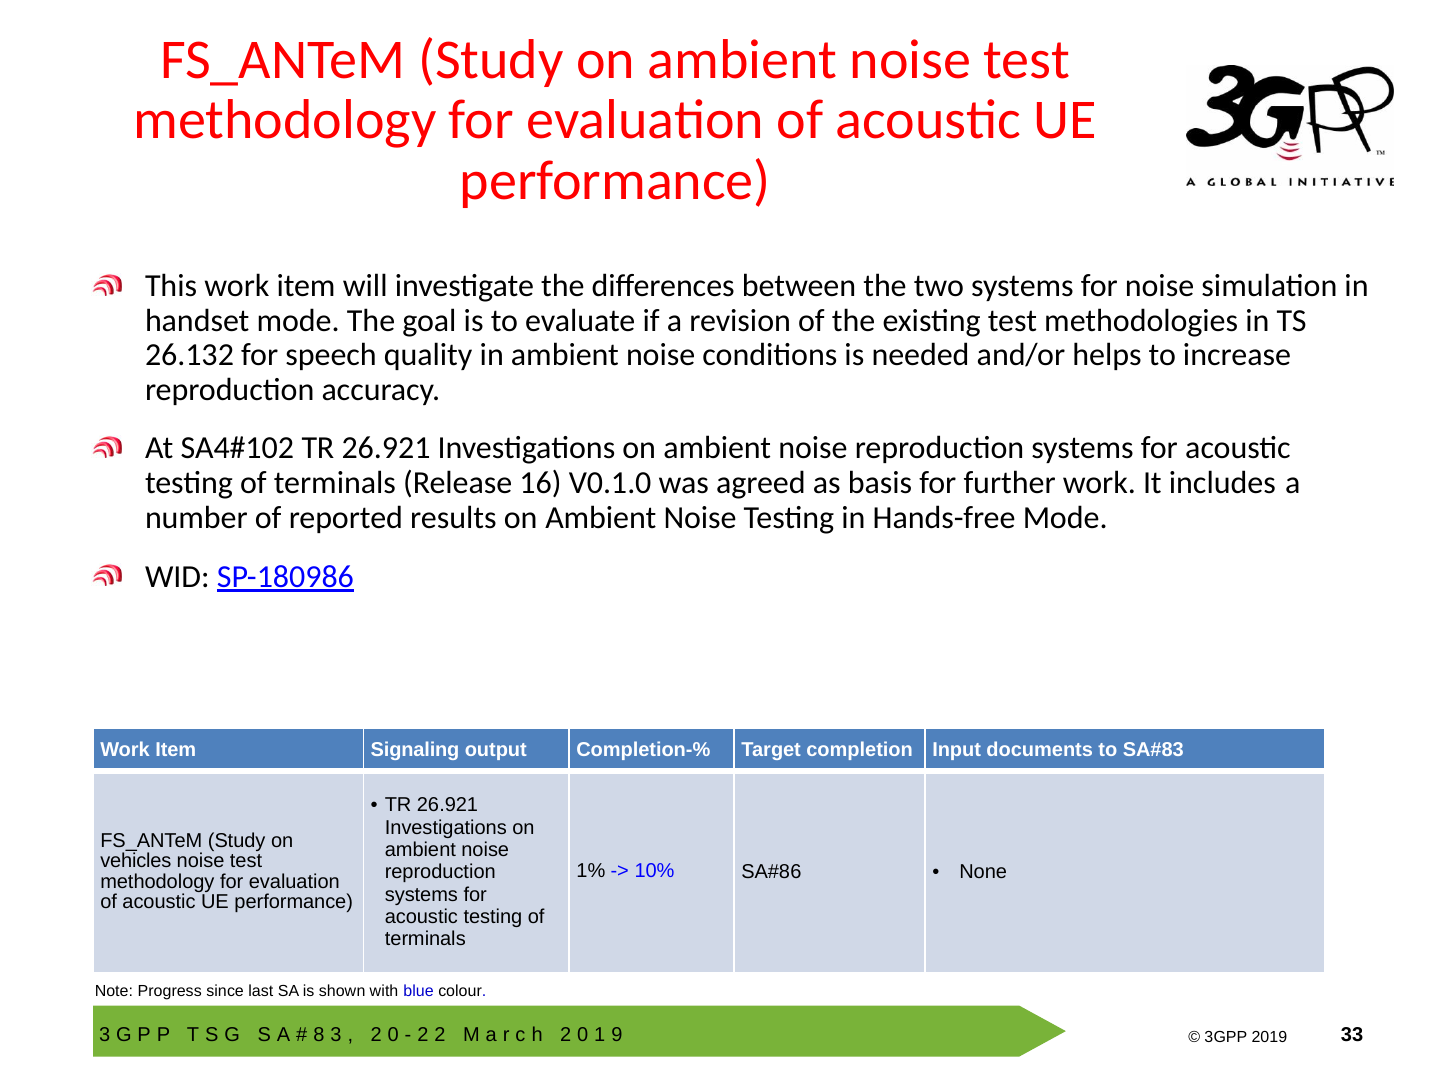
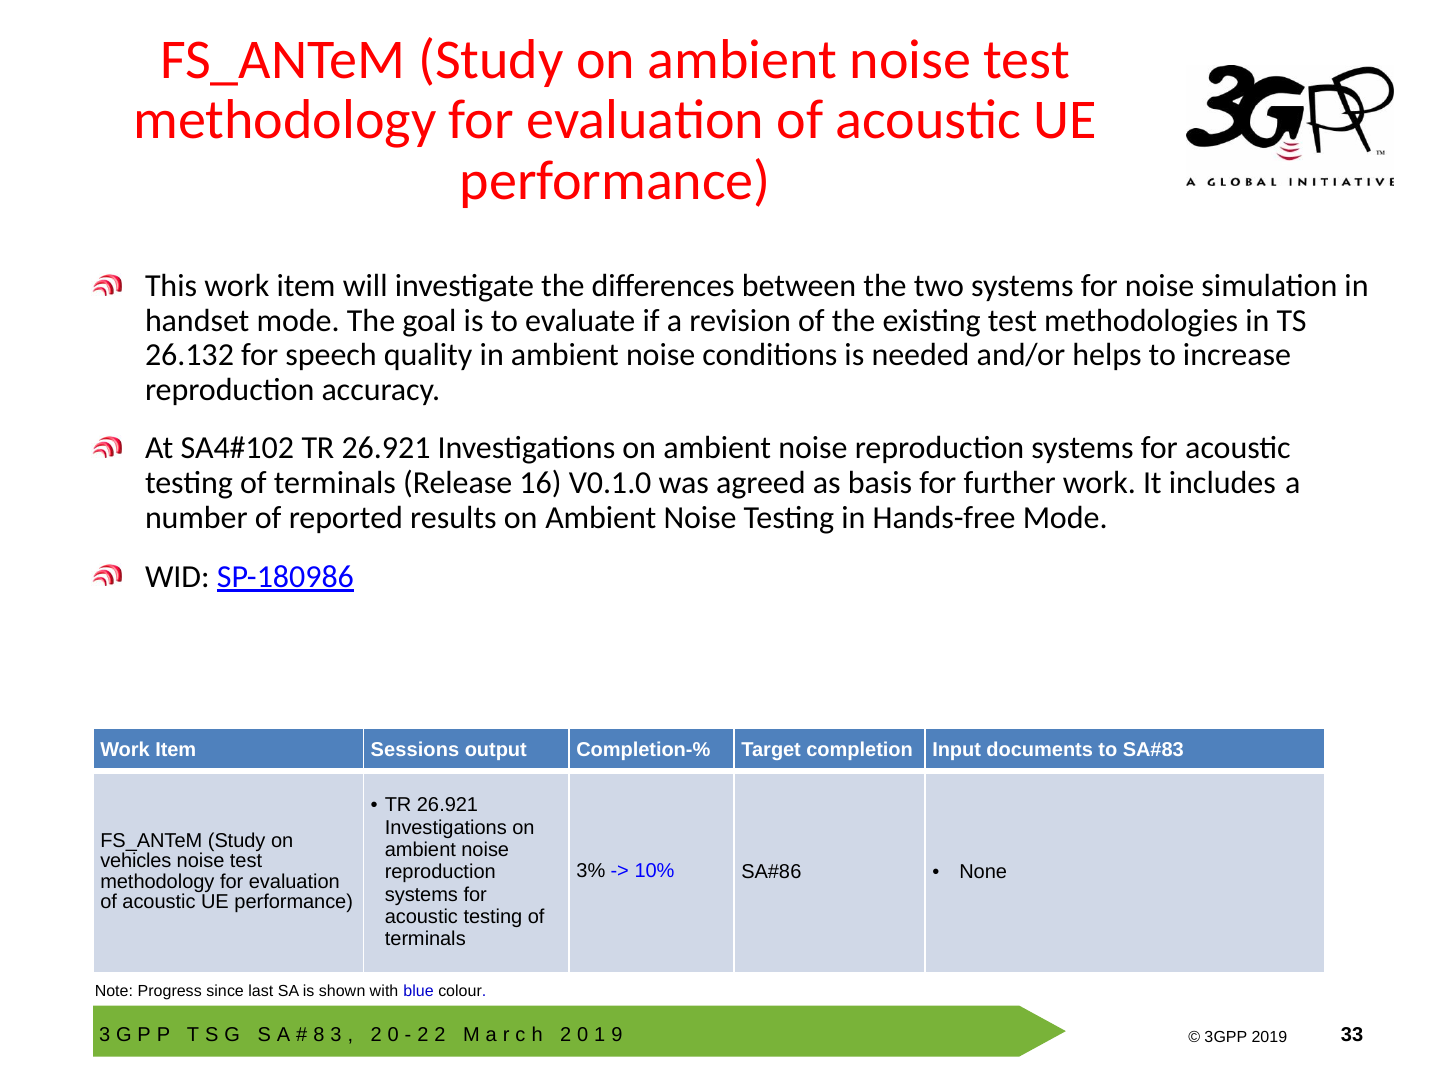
Signaling: Signaling -> Sessions (415, 749)
1%: 1% -> 3% (591, 871)
